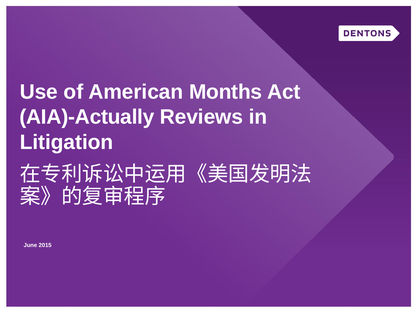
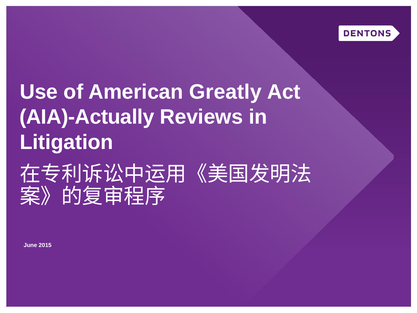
Months: Months -> Greatly (225, 92)
